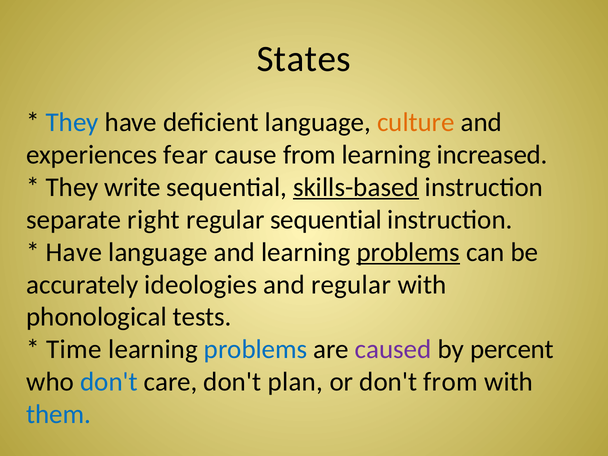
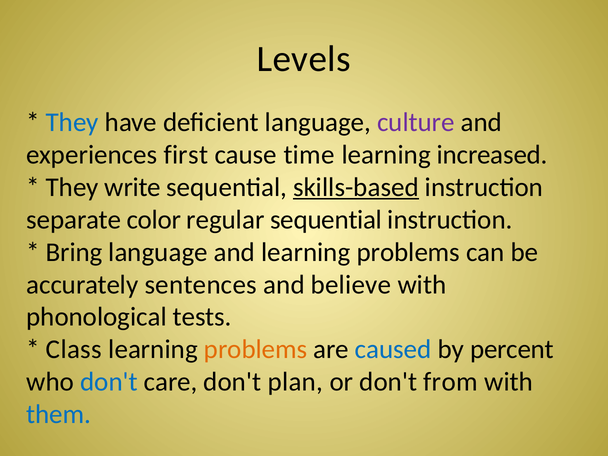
States: States -> Levels (304, 59)
culture colour: orange -> purple (416, 122)
fear: fear -> first (186, 155)
cause from: from -> time (309, 155)
right: right -> color (154, 220)
Have: Have -> Bring (74, 252)
problems underline: present -> none (408, 252)
ideologies: ideologies -> sentences (201, 285)
and regular: regular -> believe (351, 285)
Time: Time -> Class (74, 349)
problems colour: blue -> orange (256, 349)
caused colour: purple -> blue (393, 349)
